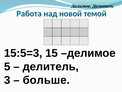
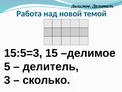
больше: больше -> сколько (46, 80)
